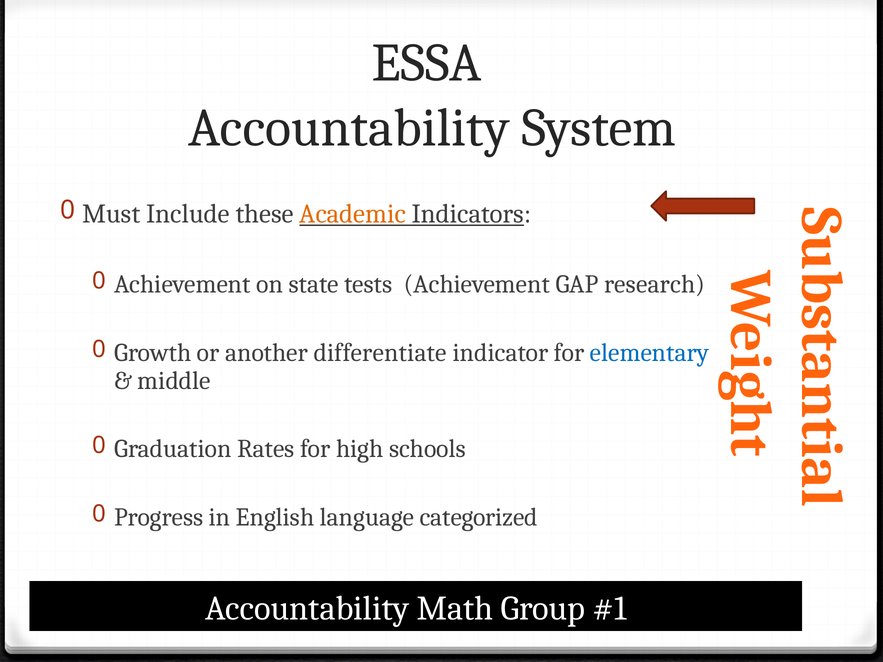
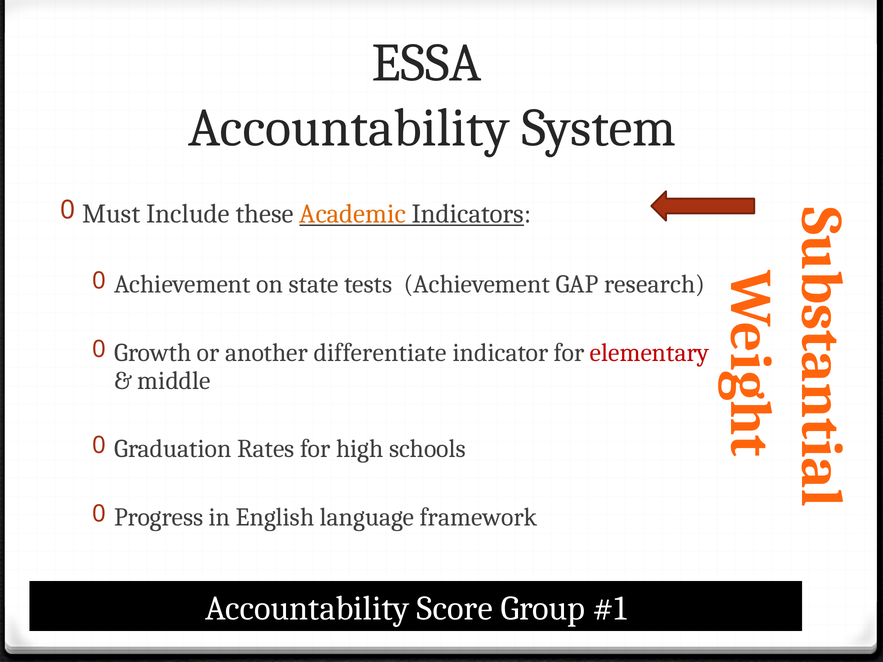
elementary colour: blue -> red (650, 353)
categorized: categorized -> framework (479, 518)
Math: Math -> Score (455, 609)
